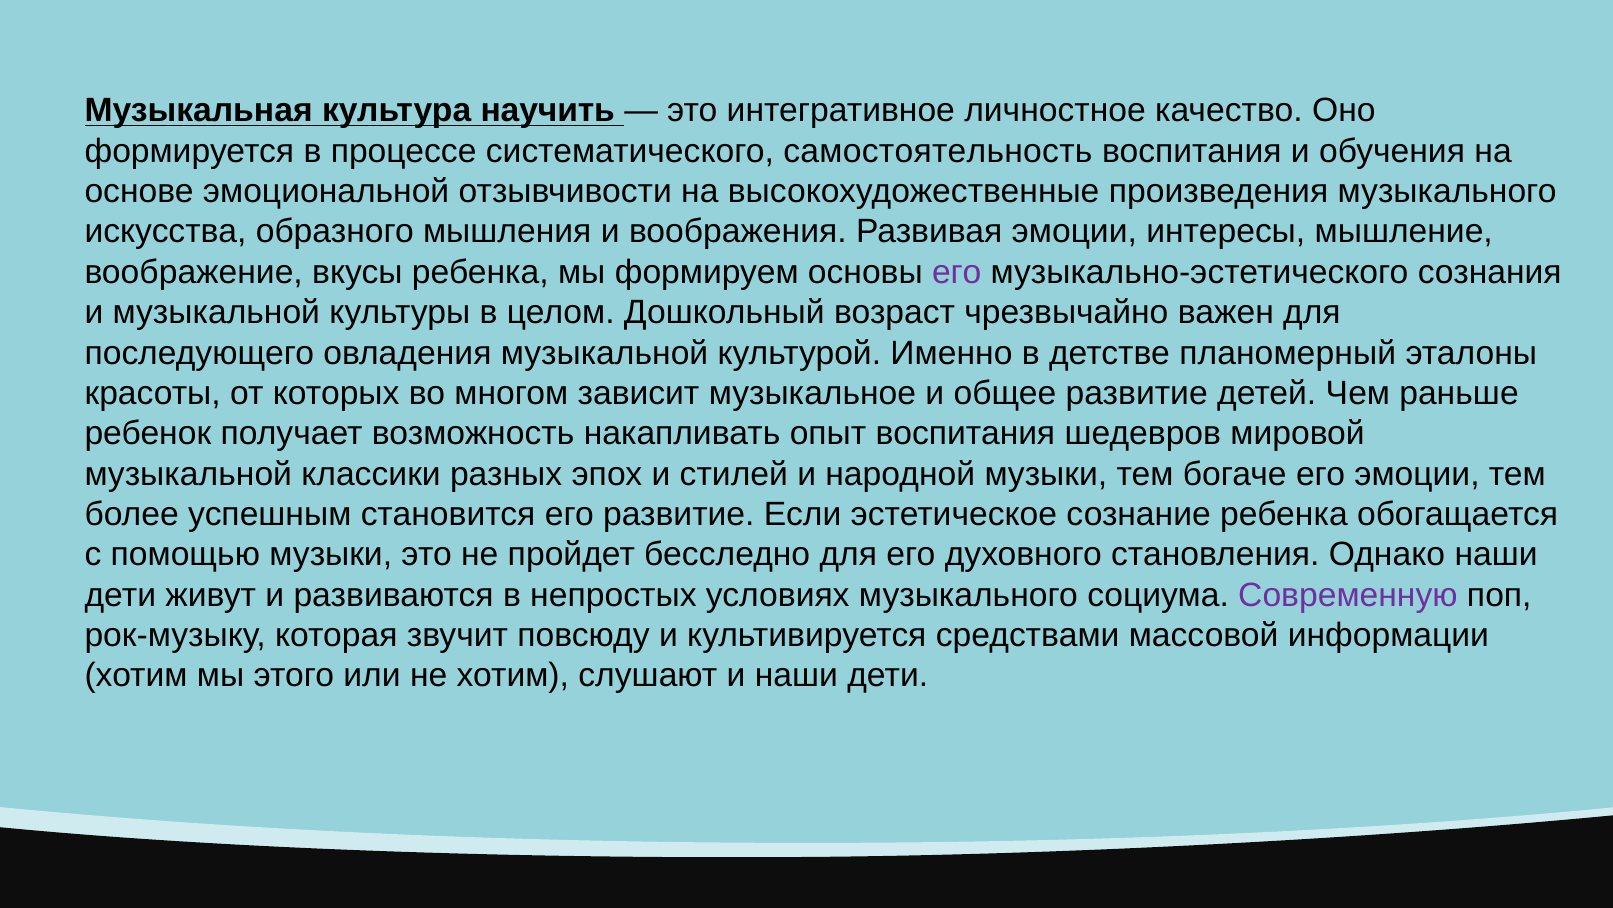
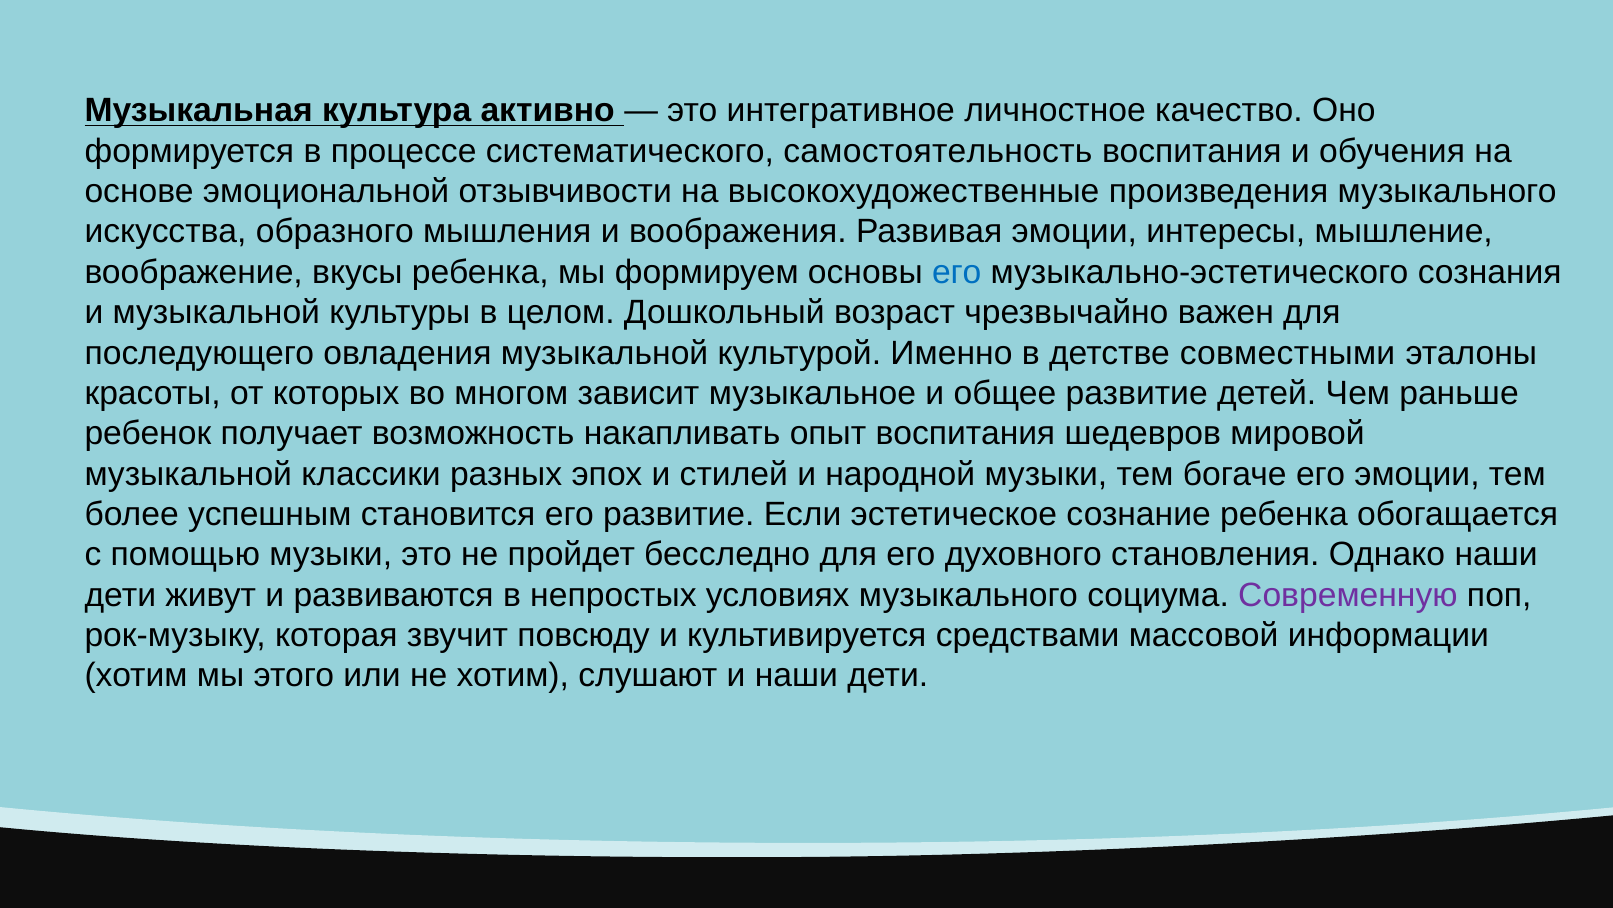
научить: научить -> активно (548, 111)
его colour: purple -> blue (957, 272)
планомерный: планомерный -> совместными (1288, 353)
